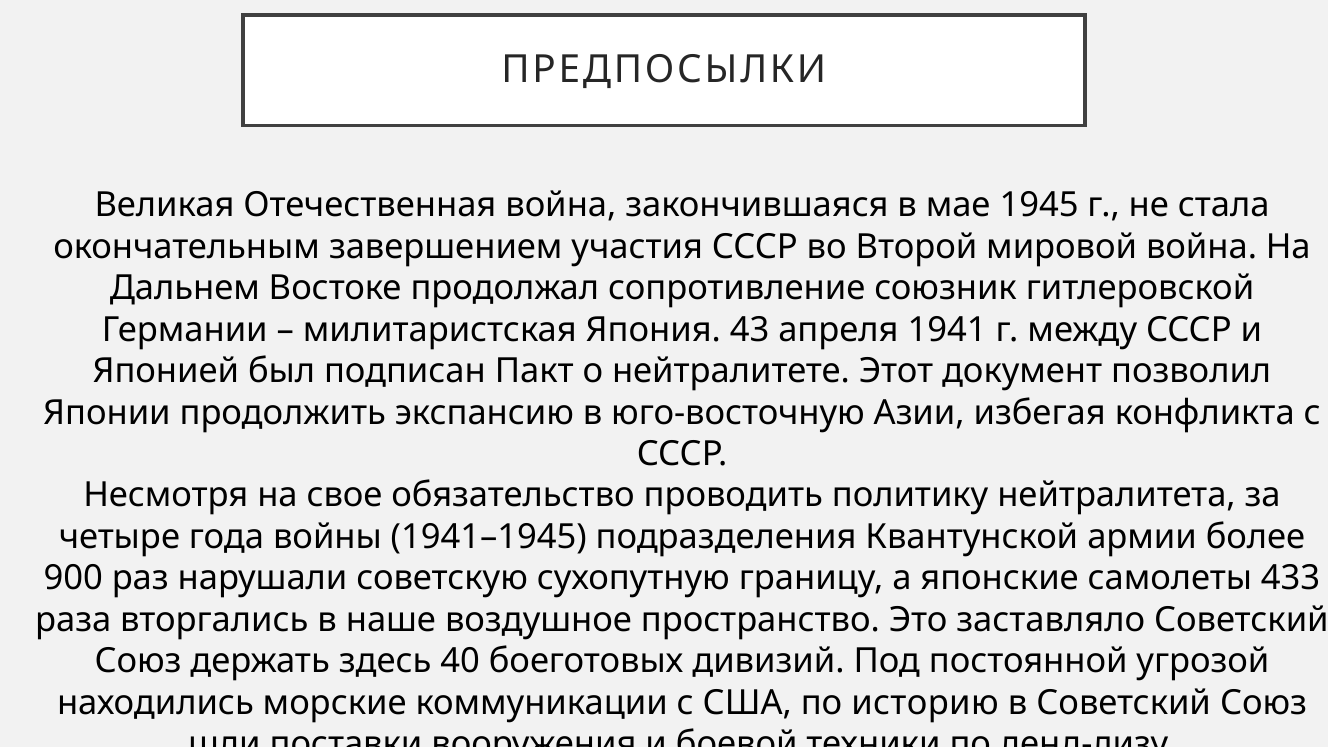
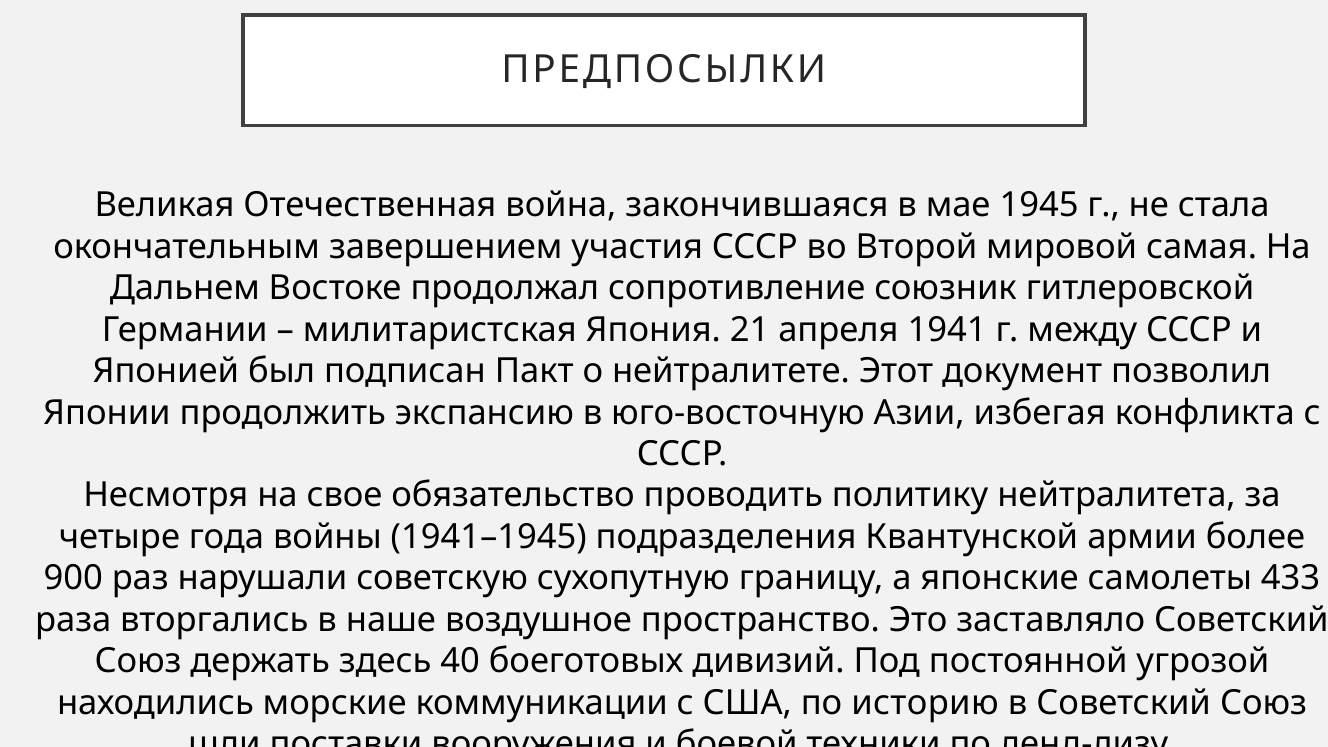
мировой война: война -> самая (1202, 247)
43: 43 -> 21 (750, 330)
